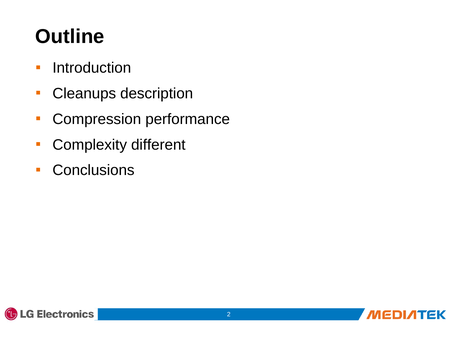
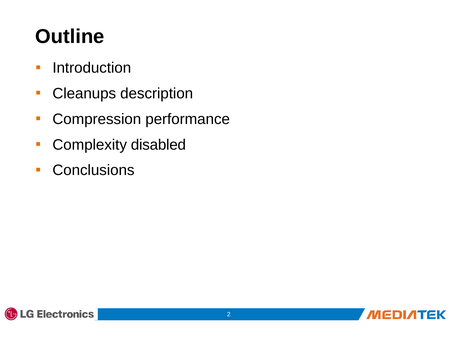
different: different -> disabled (158, 145)
